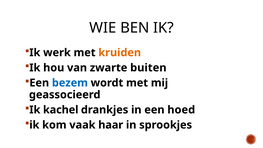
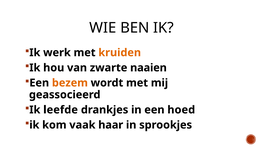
buiten: buiten -> naaien (148, 68)
bezem colour: blue -> orange (70, 83)
kachel: kachel -> leefde (61, 110)
